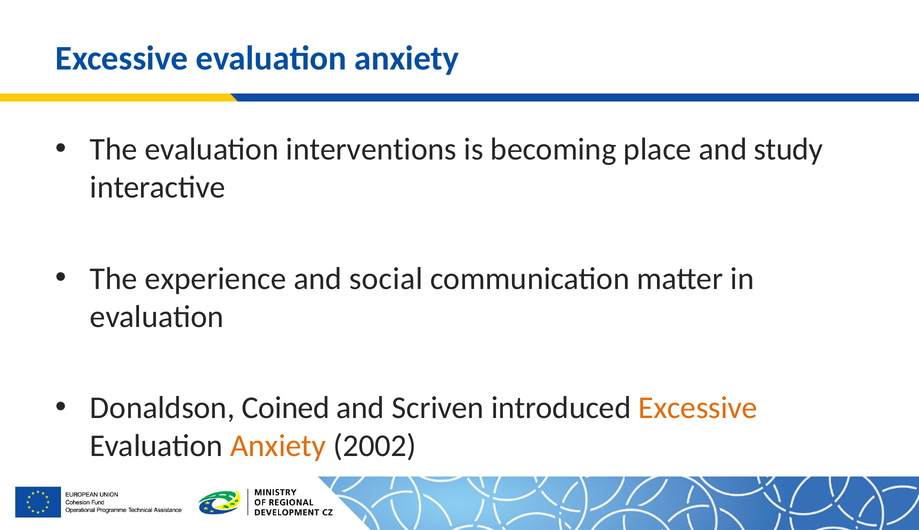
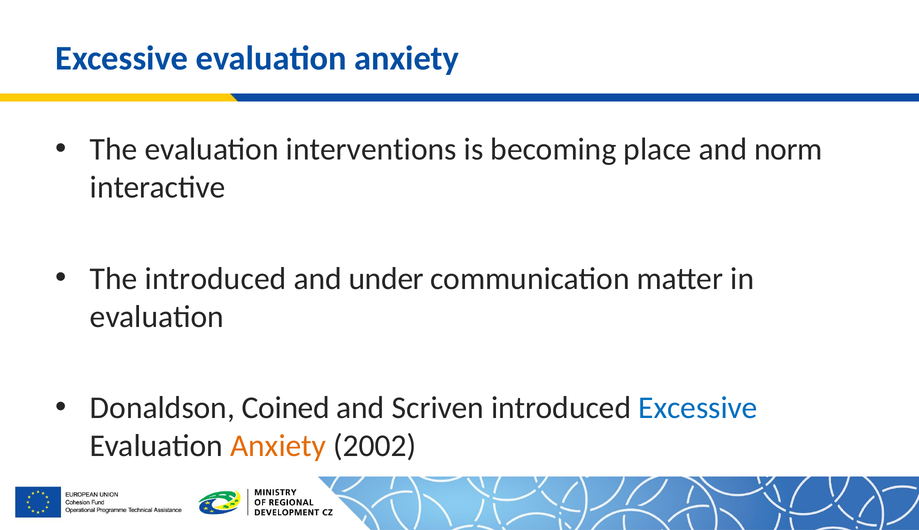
study: study -> norm (788, 149)
The experience: experience -> introduced (216, 278)
social: social -> under (386, 278)
Excessive colour: orange -> blue (698, 407)
